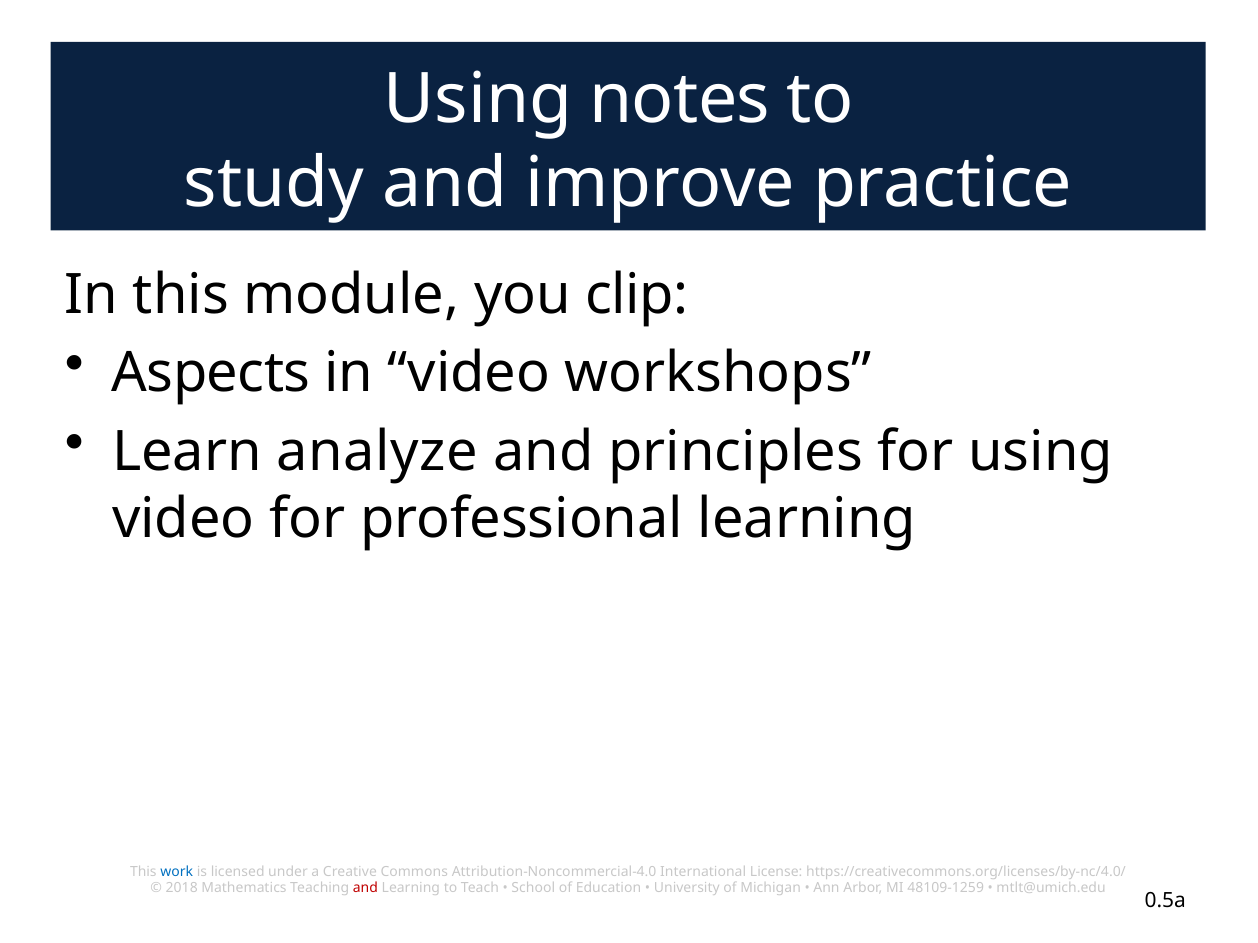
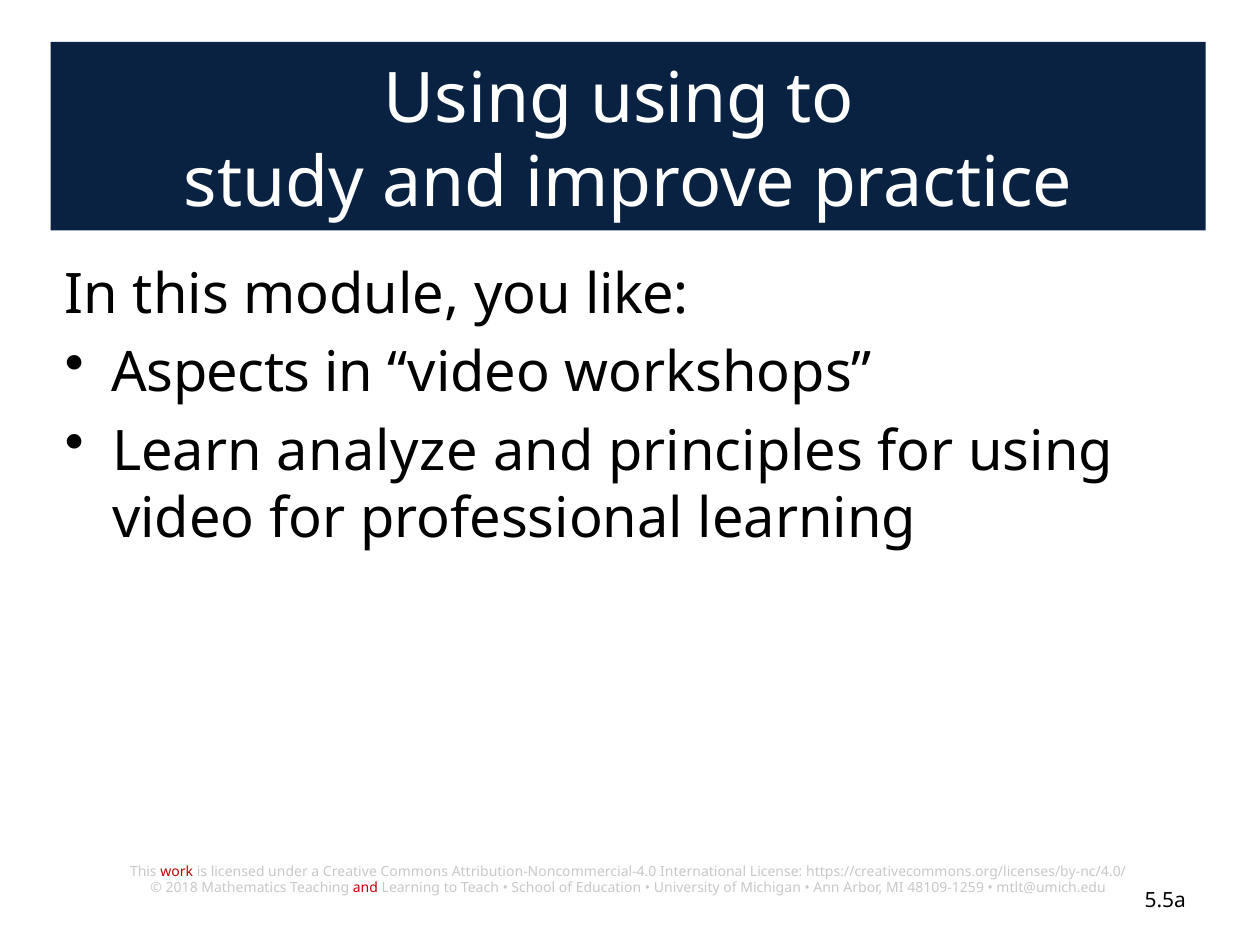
Using notes: notes -> using (680, 99)
clip: clip -> like (637, 295)
work colour: blue -> red (177, 872)
0.5a: 0.5a -> 5.5a (1165, 901)
